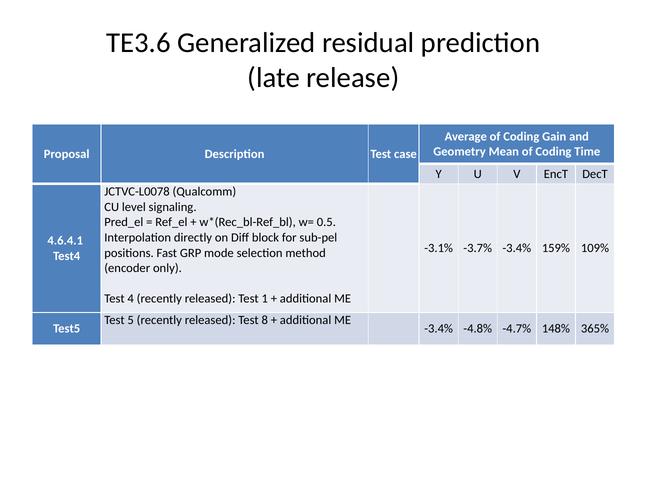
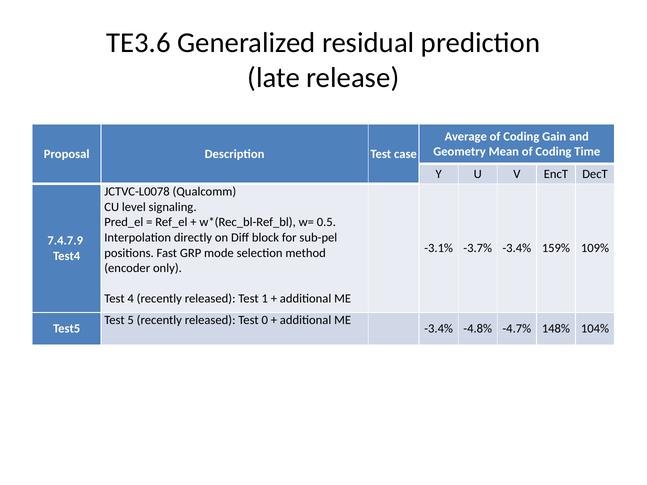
4.6.4.1: 4.6.4.1 -> 7.4.7.9 (65, 241)
8: 8 -> 0 (265, 320)
365%: 365% -> 104% (595, 329)
